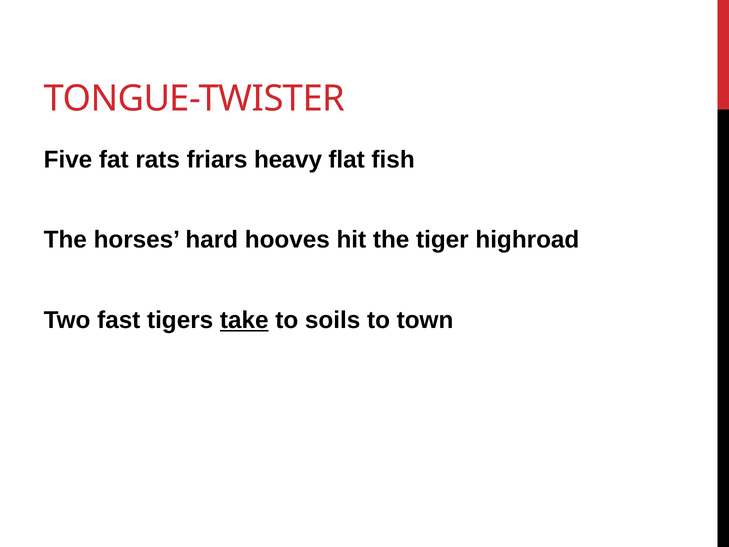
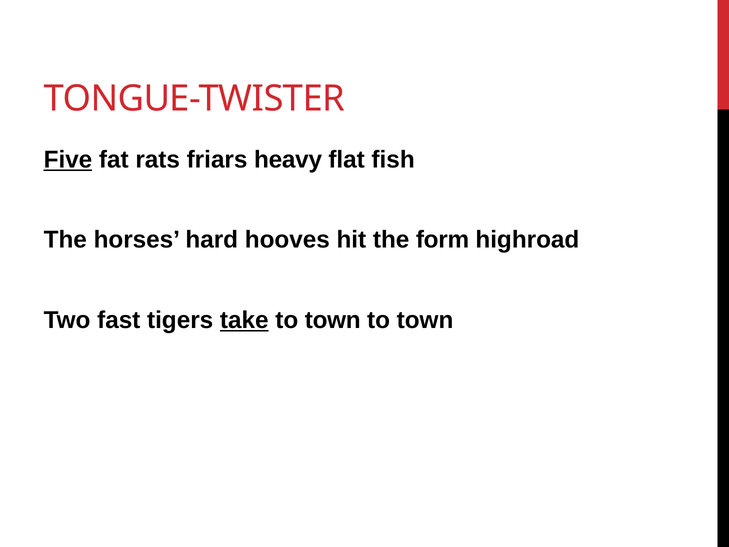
Five underline: none -> present (68, 160)
tiger: tiger -> form (443, 240)
soils: soils -> town (333, 320)
